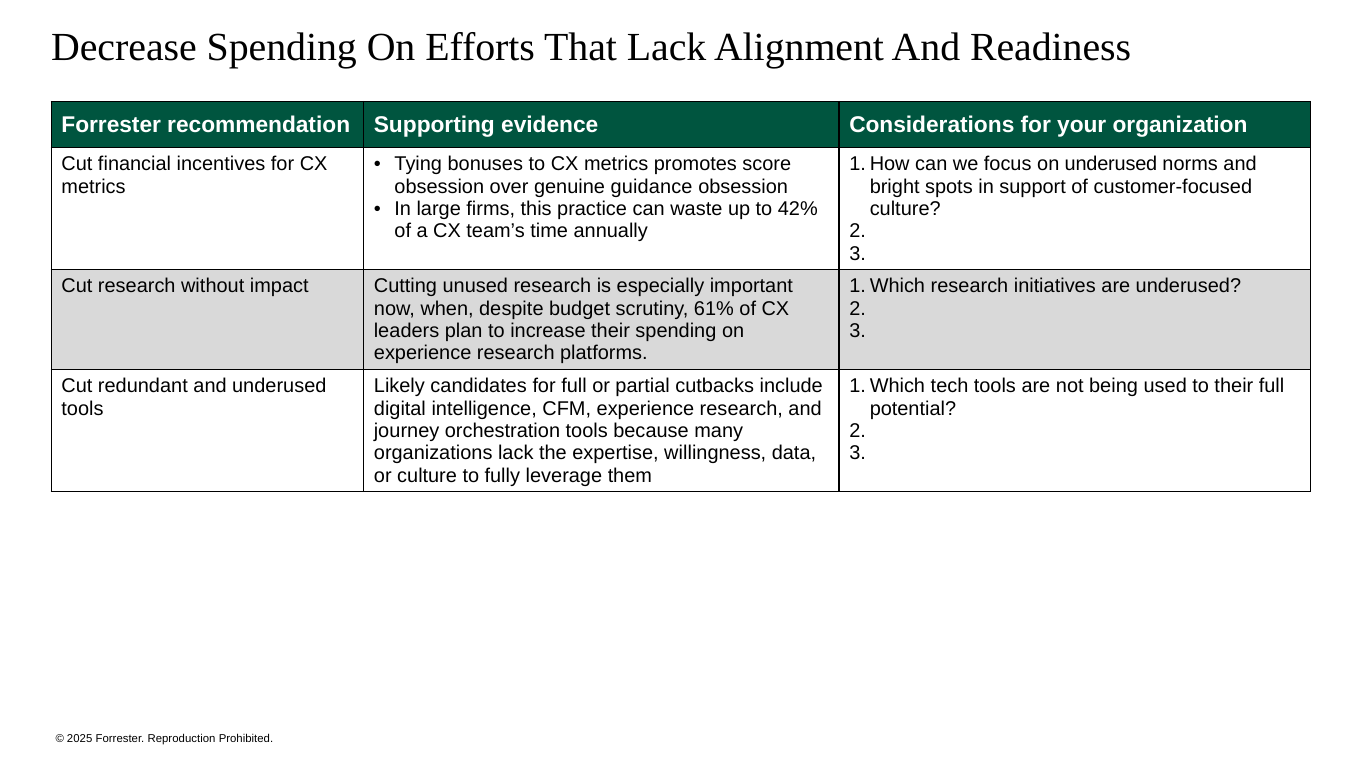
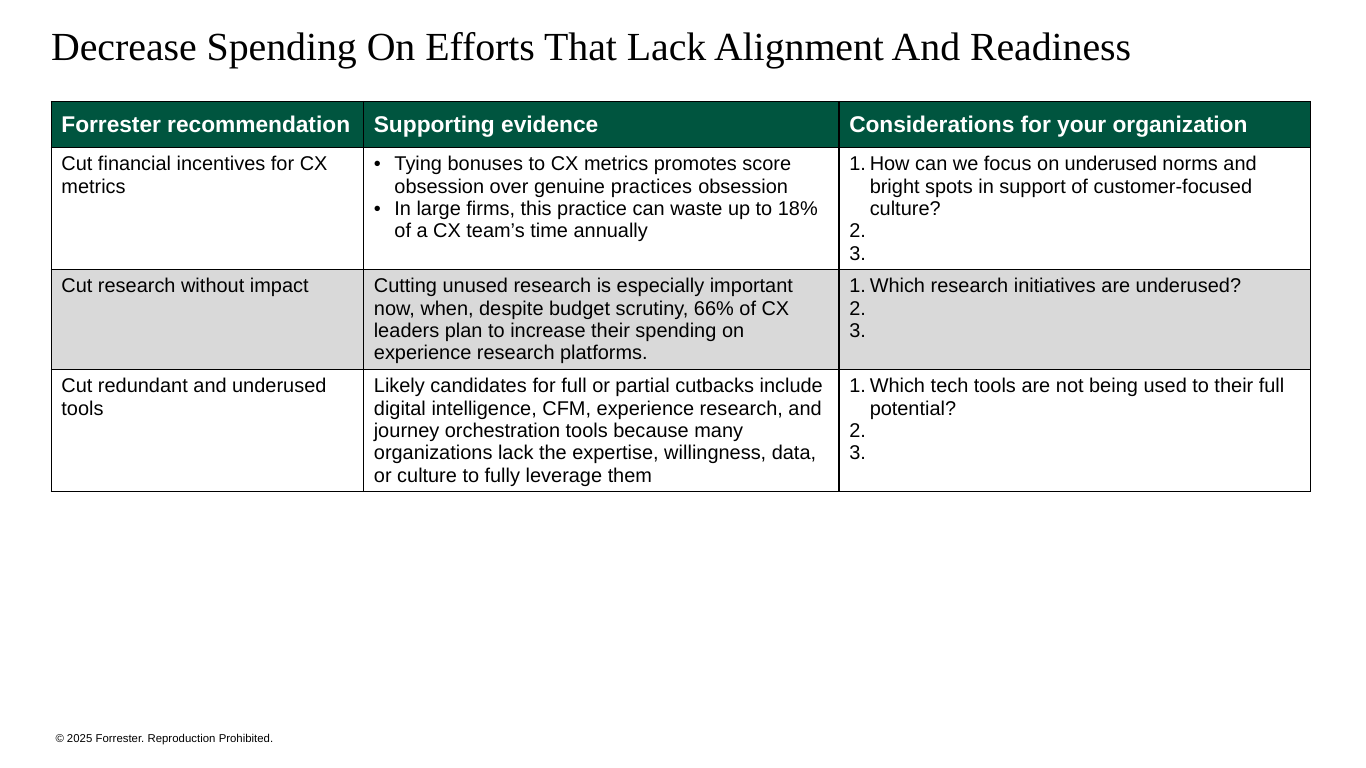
guidance: guidance -> practices (652, 187)
42%: 42% -> 18% (798, 209)
61%: 61% -> 66% (714, 309)
